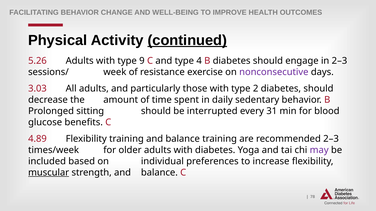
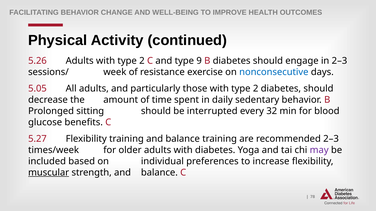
continued underline: present -> none (187, 40)
Adults with type 9: 9 -> 2 (142, 61)
4: 4 -> 9 (199, 61)
nonconsecutive colour: purple -> blue (274, 72)
3.03: 3.03 -> 5.05 (37, 89)
31: 31 -> 32 (272, 111)
4.89: 4.89 -> 5.27 (37, 139)
